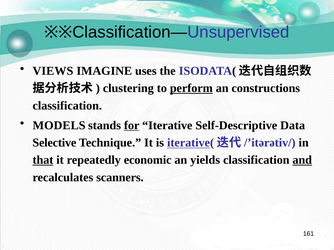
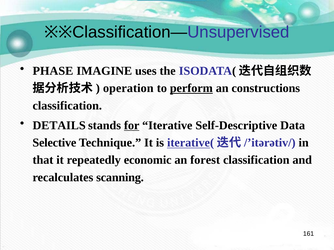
VIEWS: VIEWS -> PHASE (53, 71)
clustering: clustering -> operation (128, 88)
MODELS: MODELS -> DETAILS (59, 126)
that underline: present -> none (43, 160)
yields: yields -> forest (205, 160)
and underline: present -> none (302, 160)
scanners: scanners -> scanning (120, 178)
